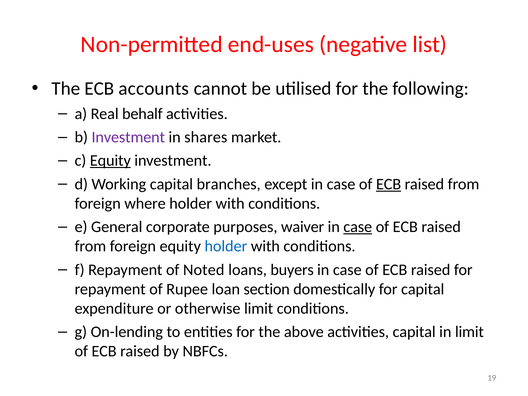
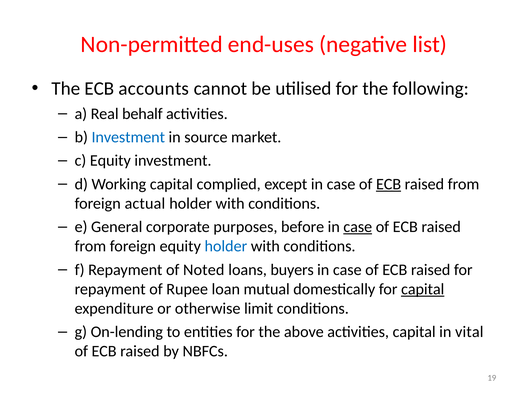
Investment colour: purple -> blue (128, 137)
shares: shares -> source (206, 137)
Equity underline: present -> none (110, 161)
branches: branches -> complied (229, 184)
where: where -> actual (145, 203)
waiver: waiver -> before (303, 227)
section: section -> mutual (267, 289)
capital underline: none -> present (423, 289)
in limit: limit -> vital (469, 332)
